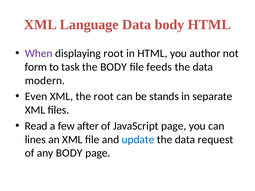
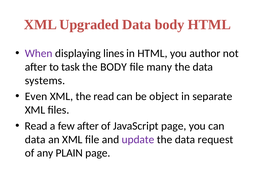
Language: Language -> Upgraded (89, 25)
displaying root: root -> lines (114, 53)
form: form -> after (36, 67)
feeds: feeds -> many (159, 67)
modern: modern -> systems (45, 81)
the root: root -> read (104, 97)
stands: stands -> object (164, 97)
lines: lines -> data (35, 140)
update colour: blue -> purple (138, 140)
any BODY: BODY -> PLAIN (69, 153)
